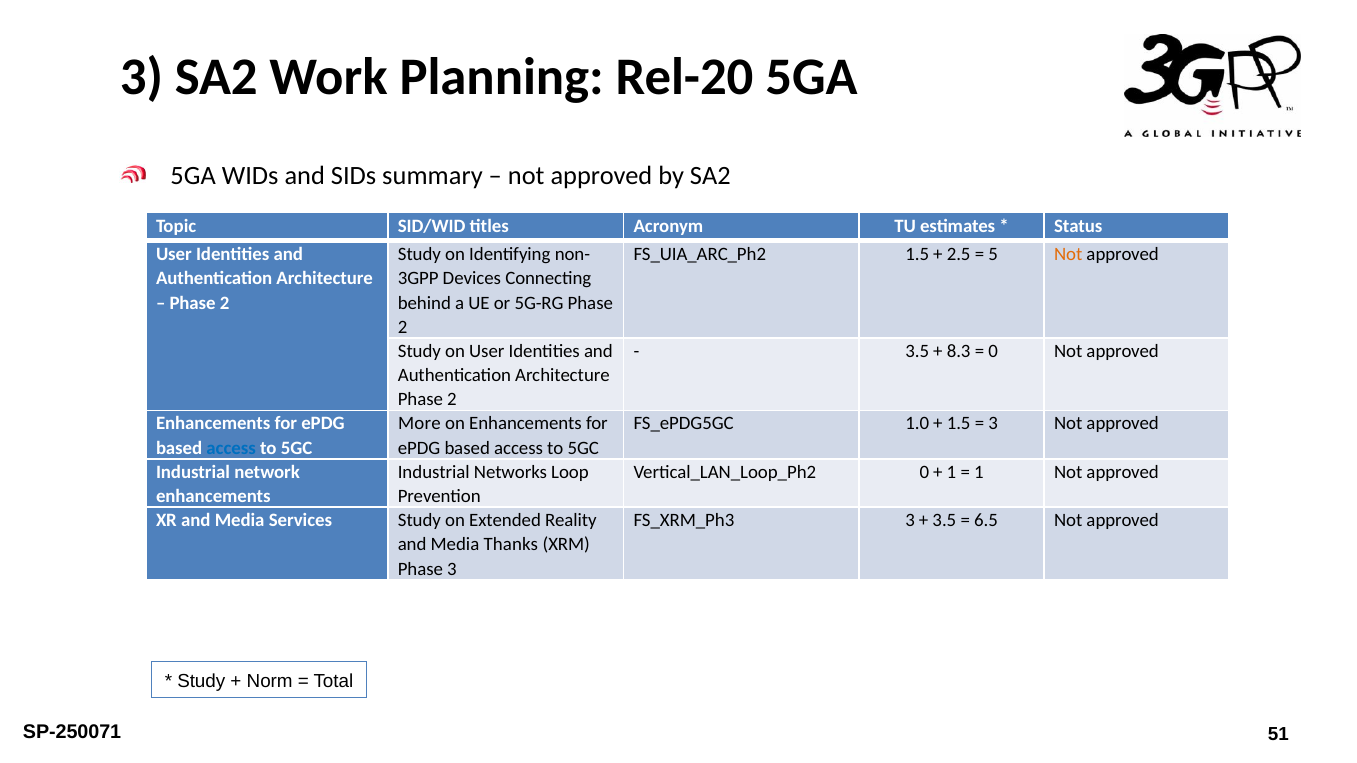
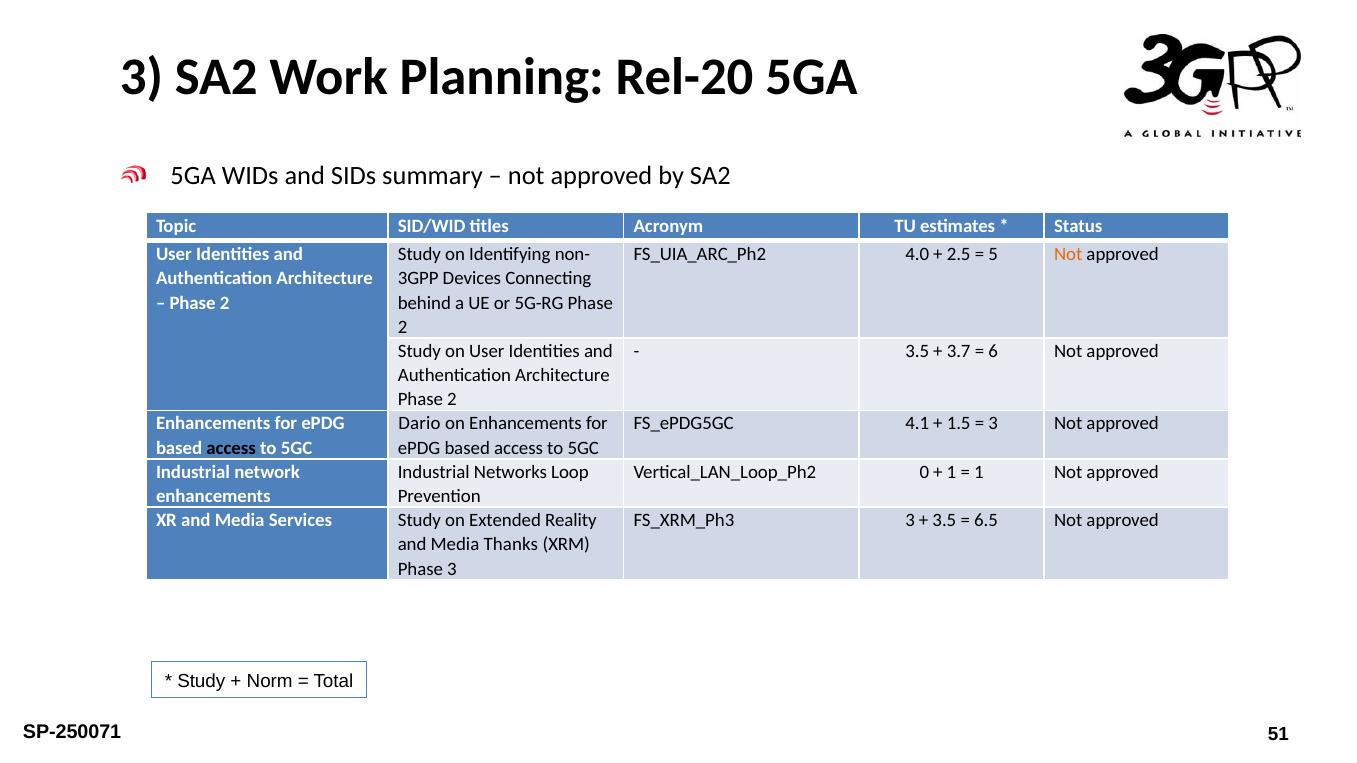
1.5: 1.5 -> 4.0 (917, 254)
8.3: 8.3 -> 3.7 (959, 351)
0: 0 -> 6 (993, 351)
More: More -> Dario (419, 424)
1.0: 1.0 -> 4.1 (917, 424)
access colour: blue -> black (231, 448)
